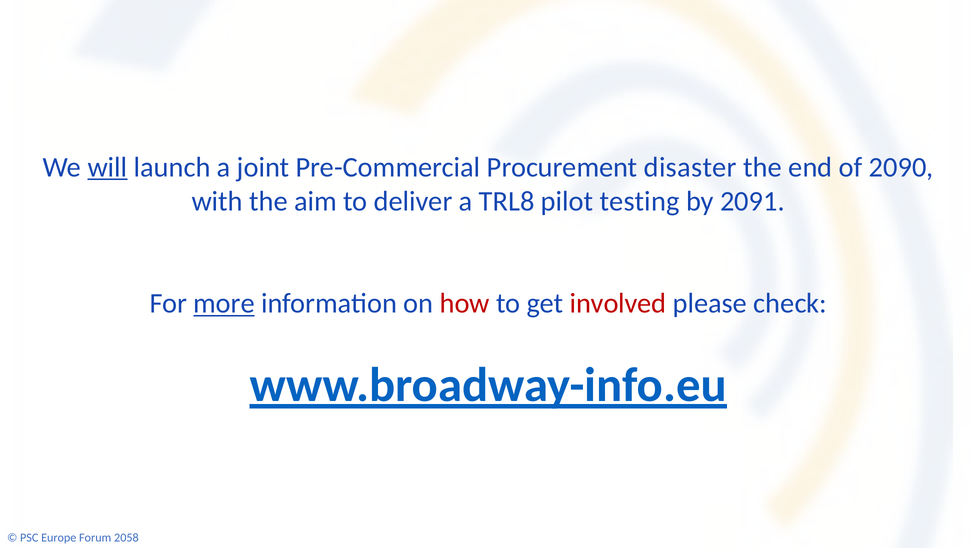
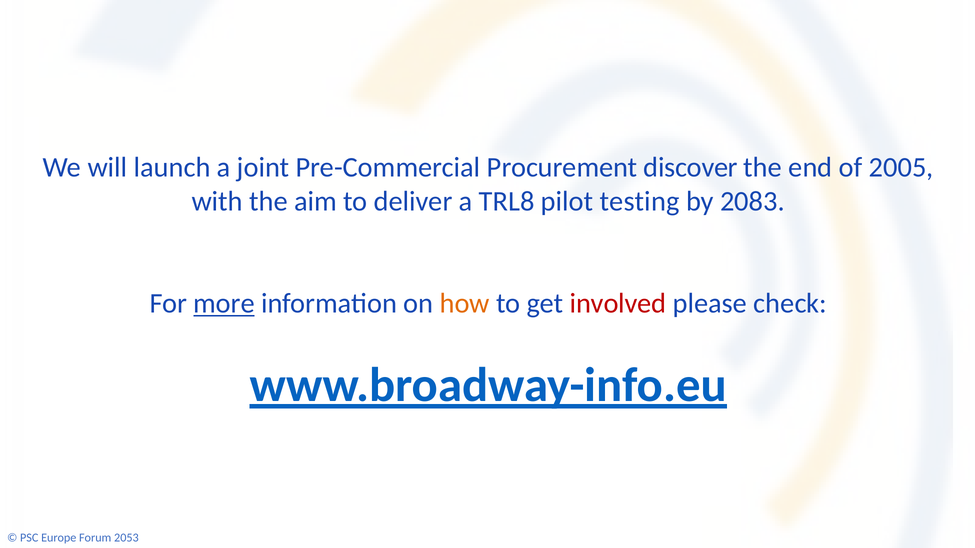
will underline: present -> none (107, 167)
disaster: disaster -> discover (691, 167)
2090: 2090 -> 2005 (901, 167)
2091: 2091 -> 2083 (752, 201)
how colour: red -> orange (465, 304)
2058: 2058 -> 2053 (126, 538)
